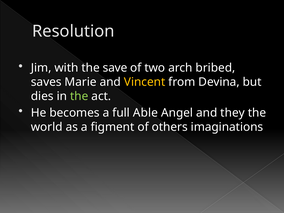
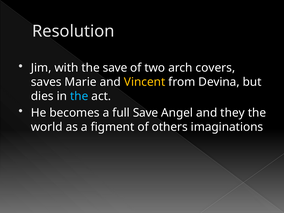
bribed: bribed -> covers (215, 68)
the colour: light green -> light blue (79, 96)
full Able: Able -> Save (146, 113)
